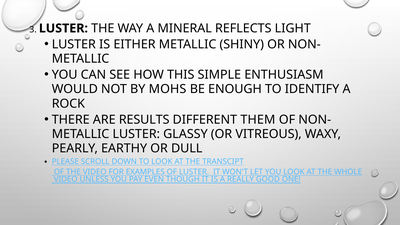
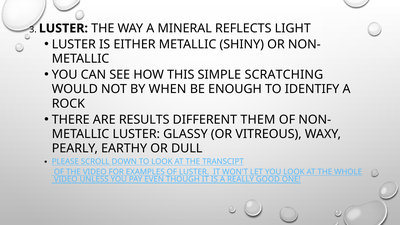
ENTHUSIASM: ENTHUSIASM -> SCRATCHING (284, 75)
MOHS: MOHS -> WHEN (168, 89)
